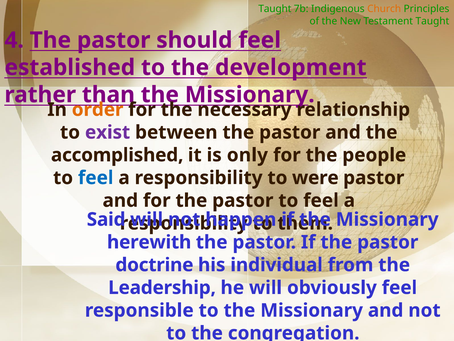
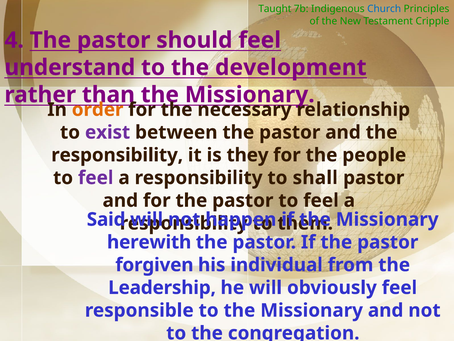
Church colour: orange -> blue (384, 9)
Testament Taught: Taught -> Cripple (432, 21)
established: established -> understand (70, 67)
accomplished: accomplished -> responsibility (117, 155)
only: only -> they (248, 155)
feel colour: blue -> purple (96, 178)
were: were -> shall (315, 178)
doctrine: doctrine -> forgiven (154, 265)
